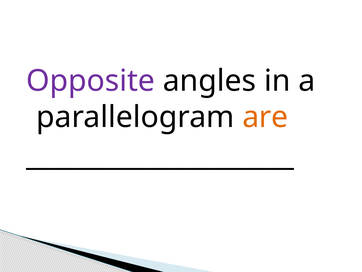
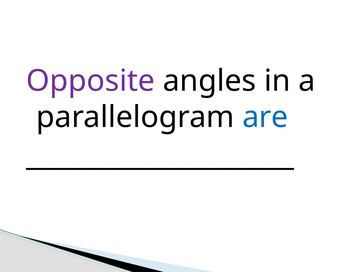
are colour: orange -> blue (265, 117)
